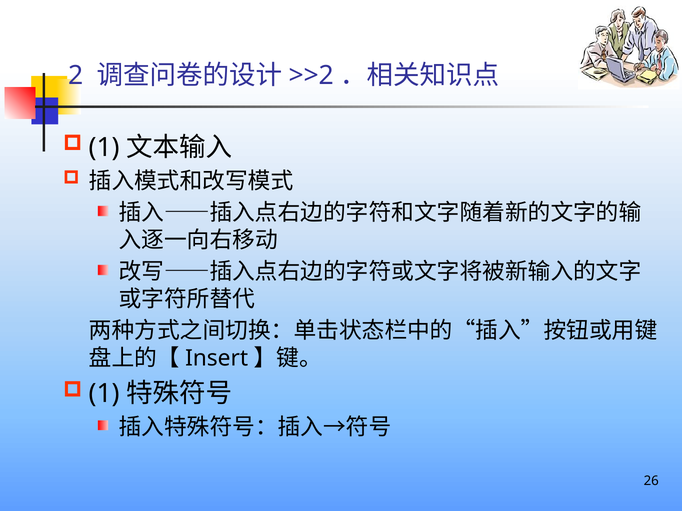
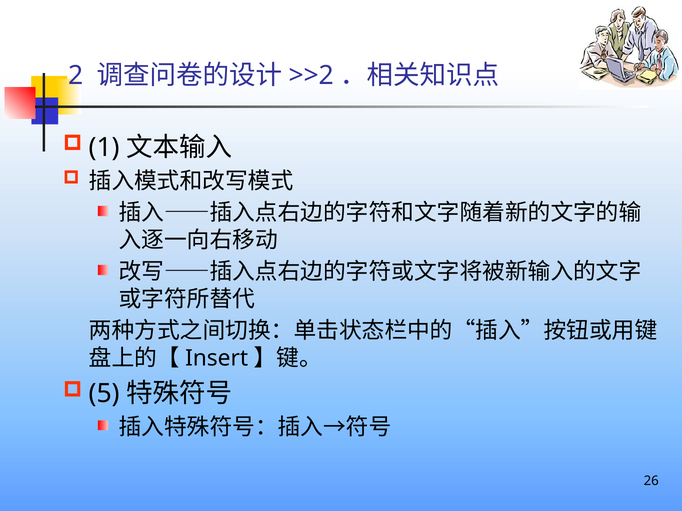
1: 1 -> 5 (104, 394)
